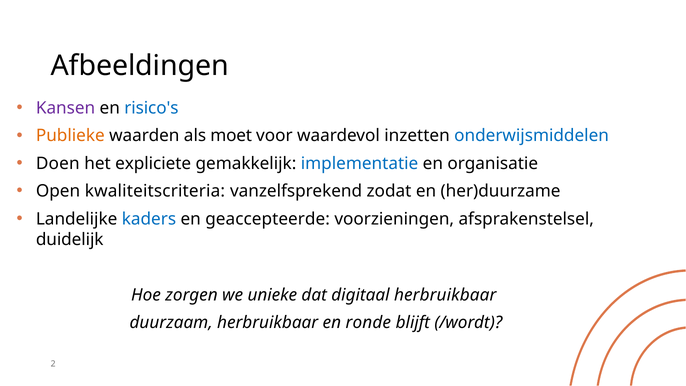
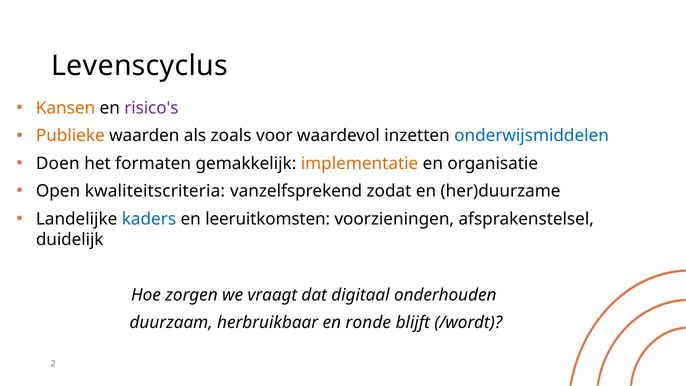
Afbeeldingen: Afbeeldingen -> Levenscyclus (140, 66)
Kansen colour: purple -> orange (66, 108)
risico's colour: blue -> purple (151, 108)
moet: moet -> zoals (231, 136)
expliciete: expliciete -> formaten (153, 163)
implementatie colour: blue -> orange (360, 163)
geaccepteerde: geaccepteerde -> leeruitkomsten (268, 219)
unieke: unieke -> vraagt (272, 295)
digitaal herbruikbaar: herbruikbaar -> onderhouden (445, 295)
